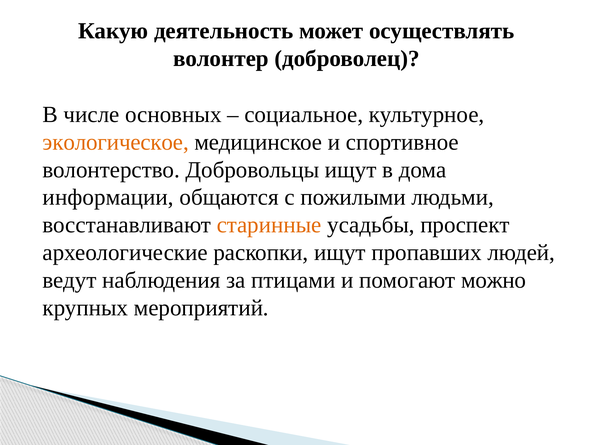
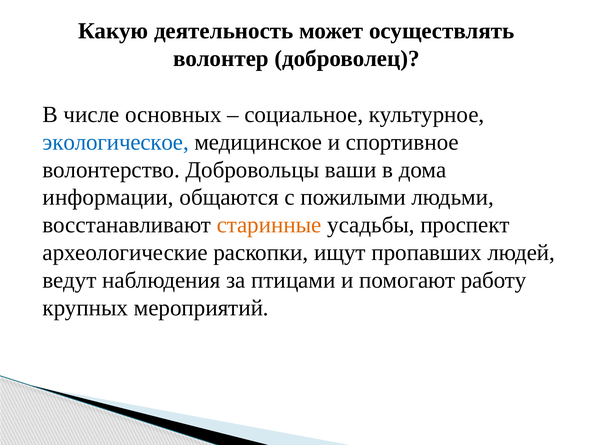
экологическое colour: orange -> blue (116, 142)
Добровольцы ищут: ищут -> ваши (351, 170)
можно: можно -> работу (494, 280)
